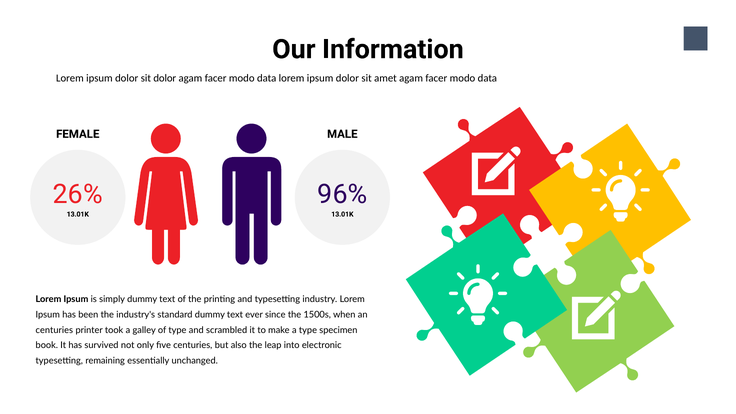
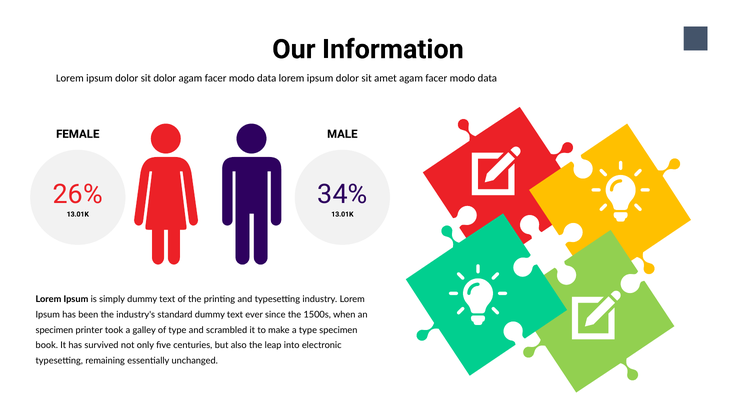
96%: 96% -> 34% (342, 194)
centuries: centuries -> specimen (54, 330)
